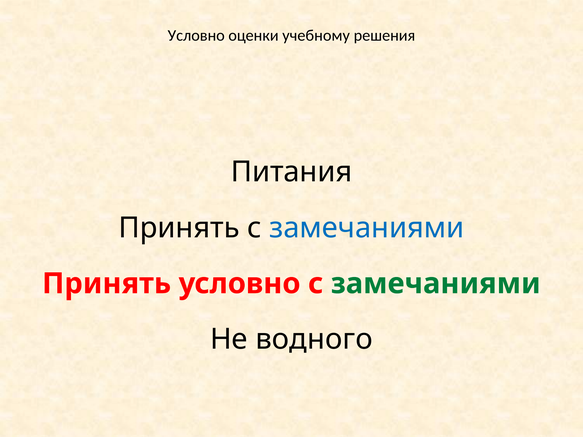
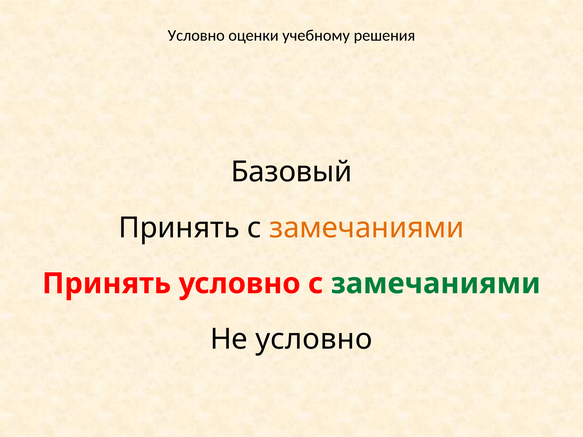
Питания: Питания -> Базовый (292, 172)
замечаниями colour: blue -> orange (367, 228)
Не водного: водного -> условно (314, 340)
